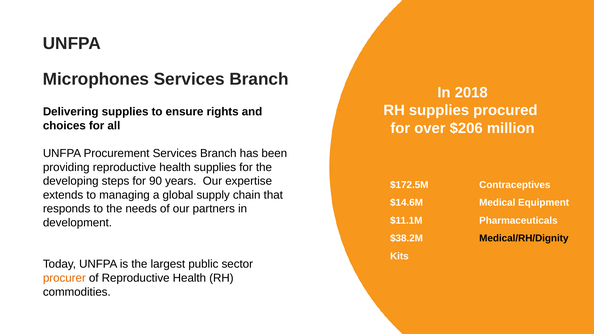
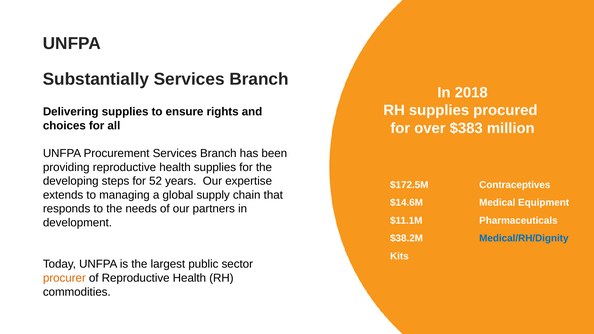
Microphones: Microphones -> Substantially (96, 79)
$206: $206 -> $383 (466, 128)
90: 90 -> 52 (156, 181)
Medical/RH/Dignity colour: black -> blue (524, 238)
